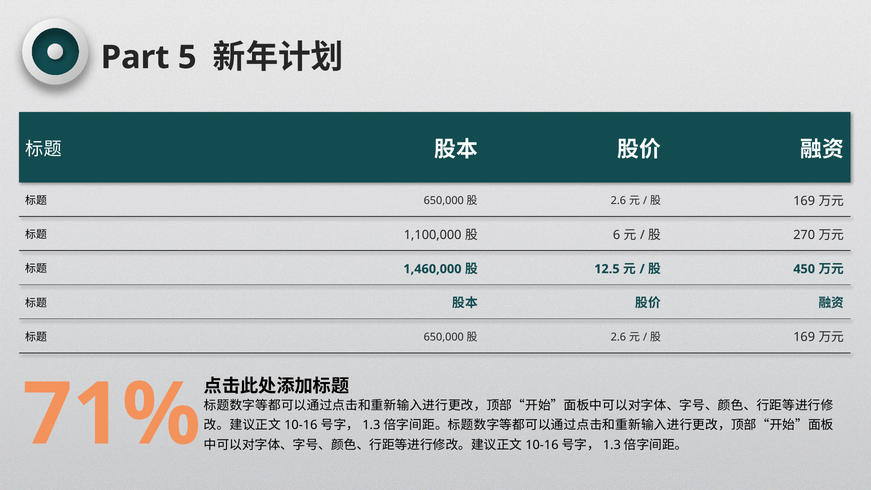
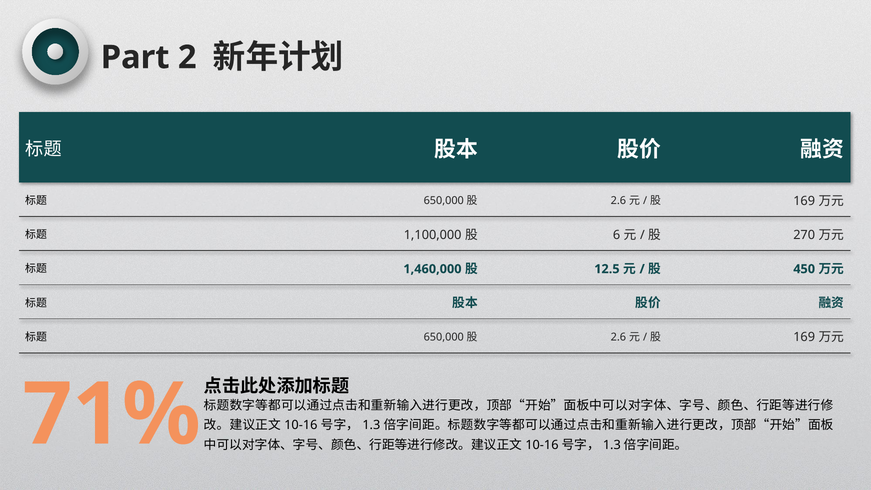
5: 5 -> 2 (187, 57)
